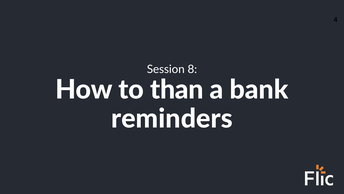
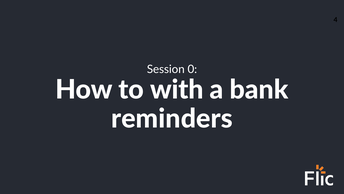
8: 8 -> 0 (192, 69)
than: than -> with (177, 90)
